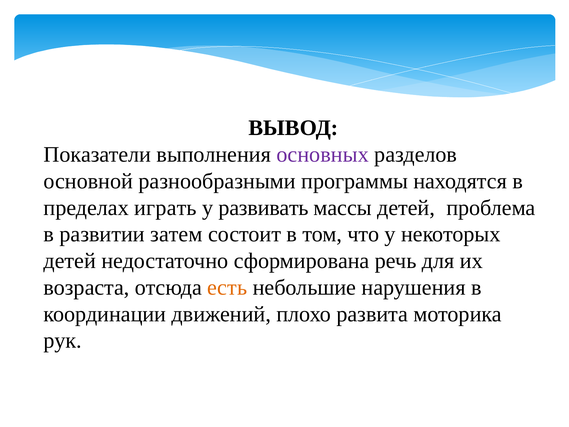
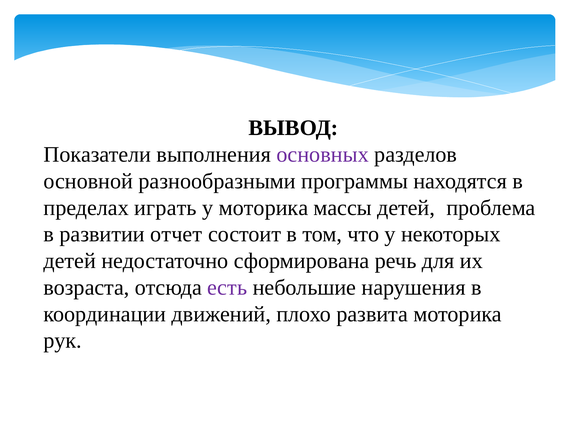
у развивать: развивать -> моторика (263, 208)
затем: затем -> отчет (176, 234)
есть colour: orange -> purple (227, 287)
